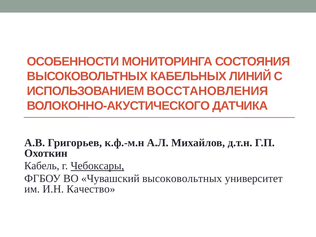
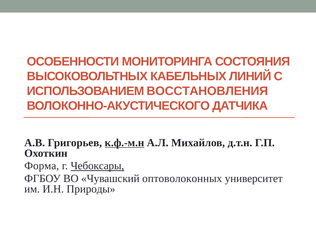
к.ф.-м.н underline: none -> present (124, 143)
Кабель: Кабель -> Форма (42, 166)
Чувашский высоковольтных: высоковольтных -> оптоволоконных (182, 178)
Качество: Качество -> Природы (91, 189)
